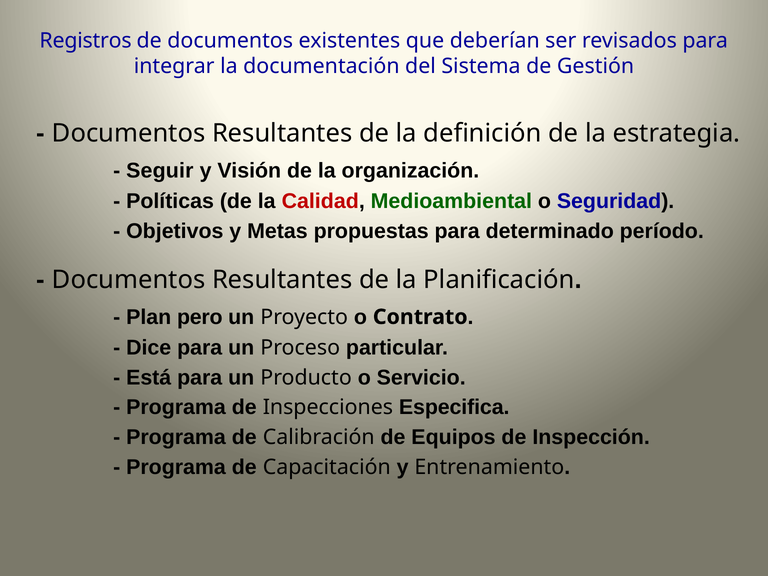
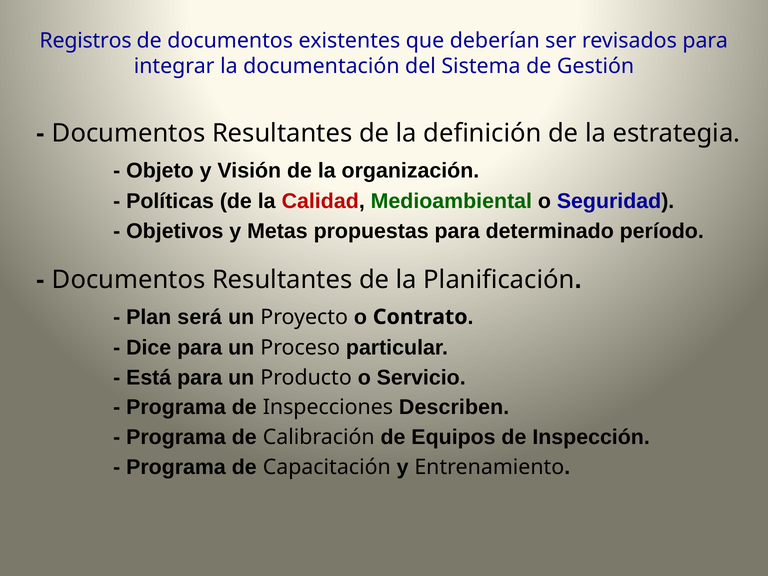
Seguir: Seguir -> Objeto (160, 171)
pero: pero -> será (200, 317)
Especifica: Especifica -> Describen (454, 407)
